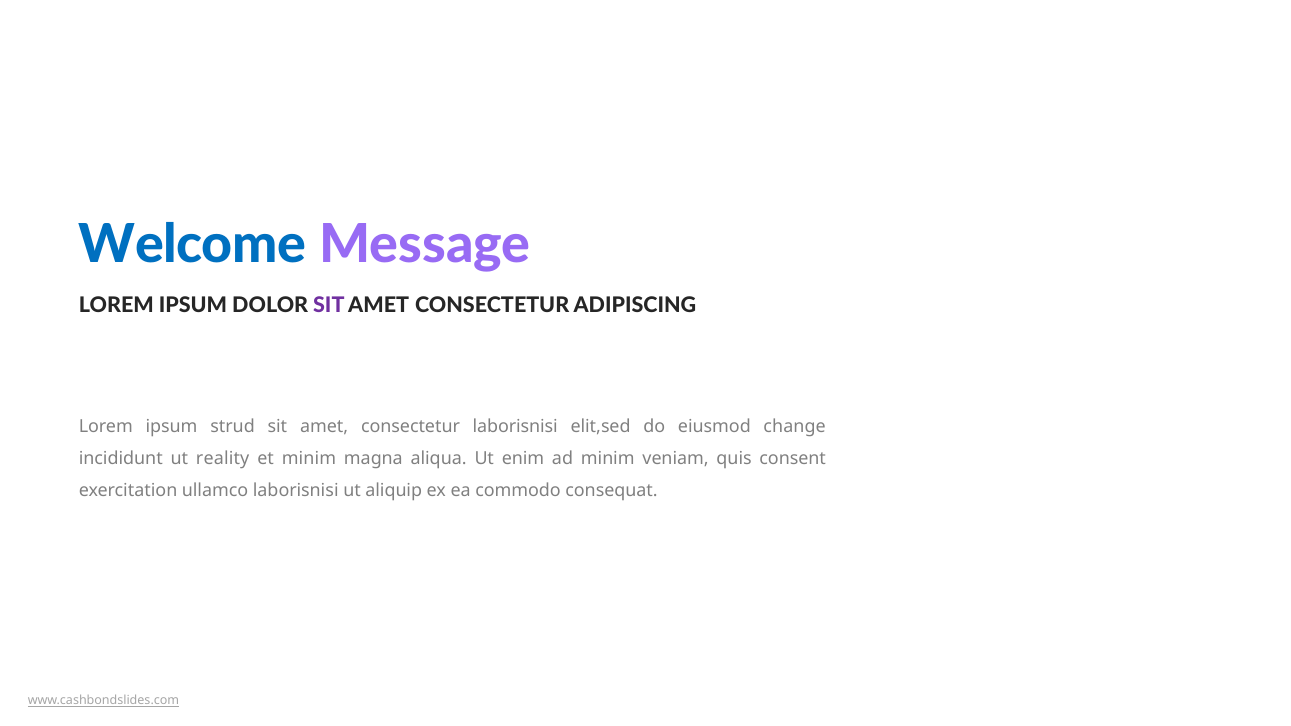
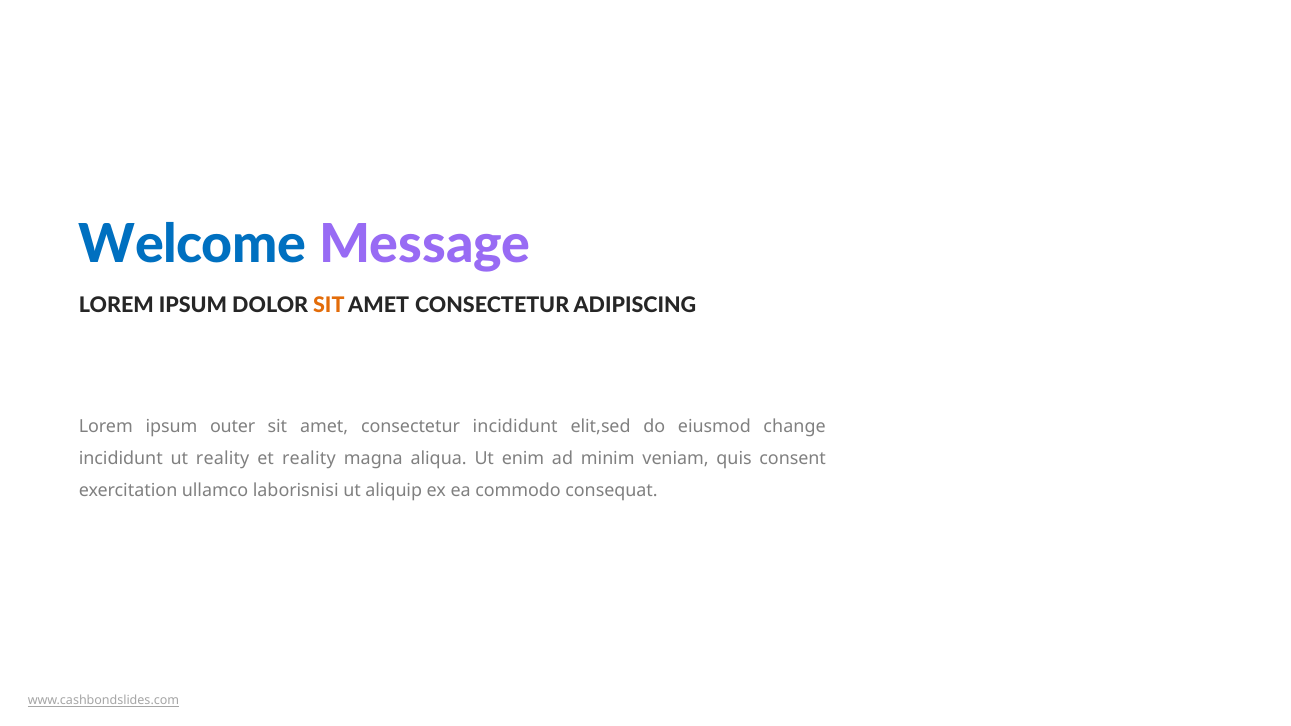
SIT colour: purple -> orange (329, 305)
strud: strud -> outer (233, 426)
consectetur laborisnisi: laborisnisi -> incididunt (515, 426)
et minim: minim -> reality (309, 459)
